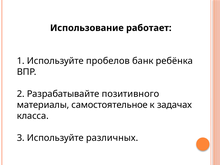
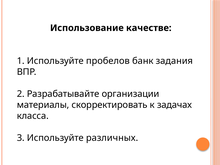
работает: работает -> качестве (149, 28)
ребёнка: ребёнка -> задания (174, 61)
позитивного: позитивного -> организации (131, 94)
самостоятельное: самостоятельное -> скорректировать (110, 105)
